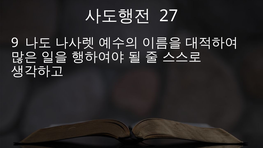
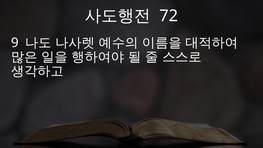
27: 27 -> 72 (169, 16)
